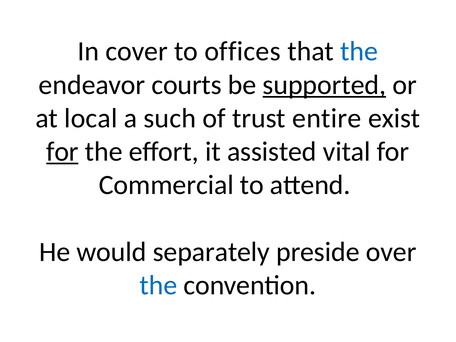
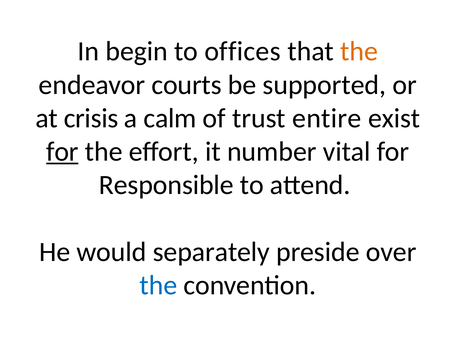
cover: cover -> begin (137, 51)
the colour: blue -> orange (359, 51)
supported underline: present -> none (324, 85)
local: local -> crisis (91, 118)
such: such -> calm (170, 118)
assisted: assisted -> number (272, 152)
Commercial: Commercial -> Responsible (166, 185)
